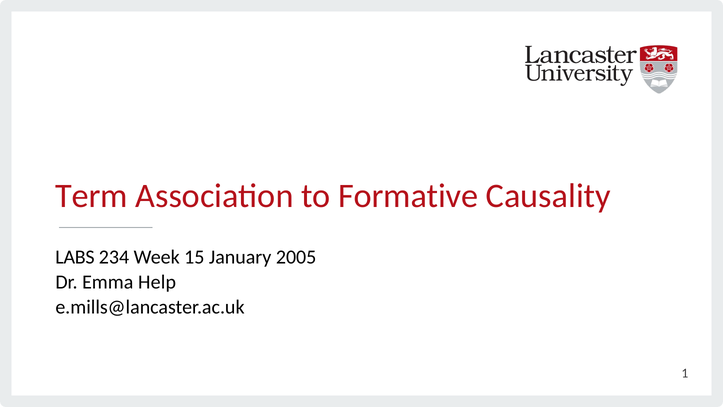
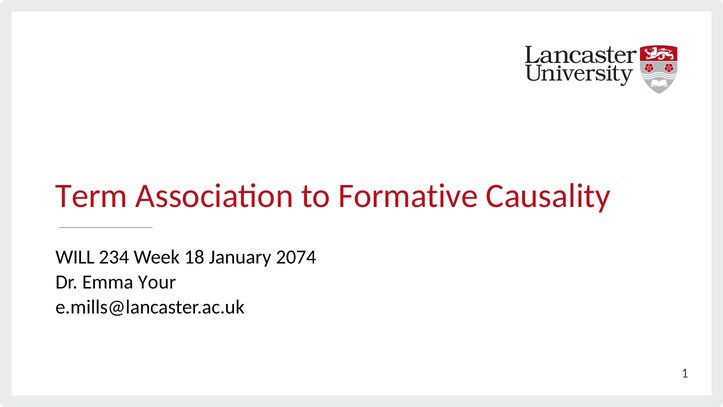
LABS: LABS -> WILL (75, 257)
15: 15 -> 18 (194, 257)
2005: 2005 -> 2074 (296, 257)
Help: Help -> Your (157, 282)
